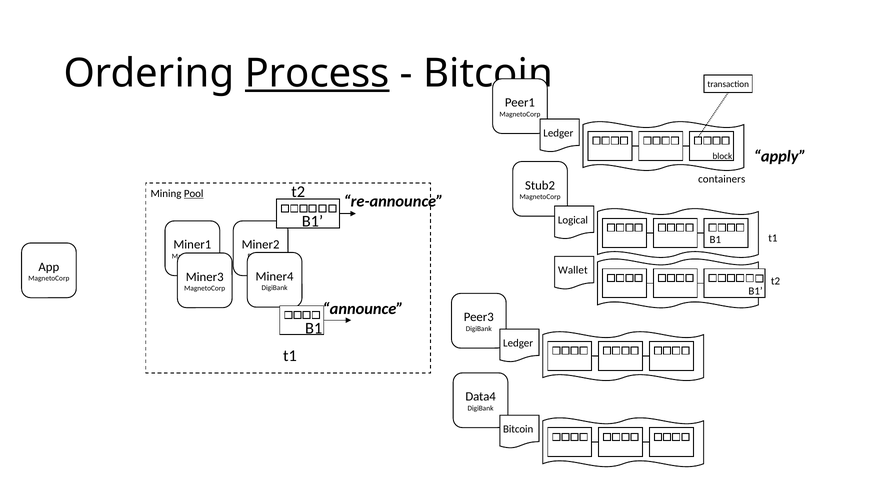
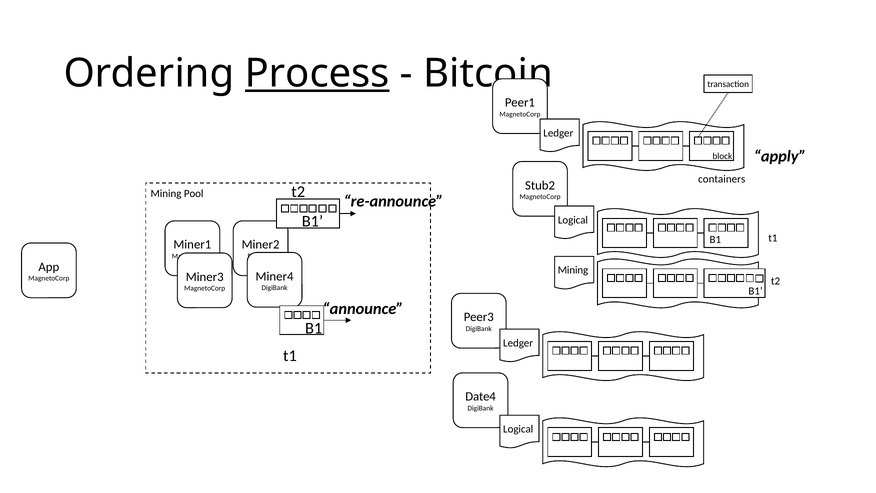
Pool underline: present -> none (194, 194)
Wallet: Wallet -> Mining (573, 270)
Data4: Data4 -> Date4 (481, 397)
Bitcoin: Bitcoin -> Logical (518, 429)
